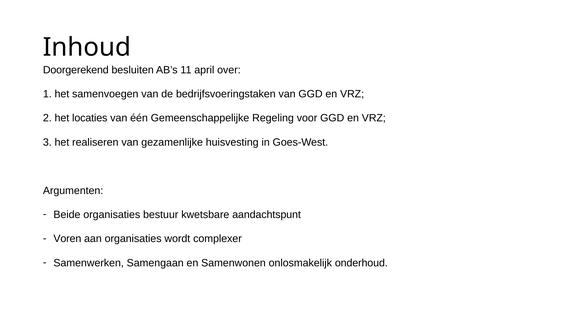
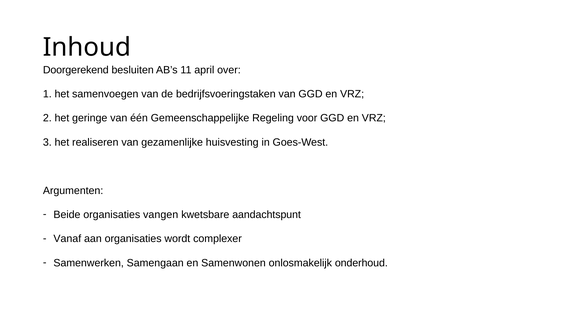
locaties: locaties -> geringe (90, 118)
bestuur: bestuur -> vangen (161, 214)
Voren: Voren -> Vanaf (67, 239)
